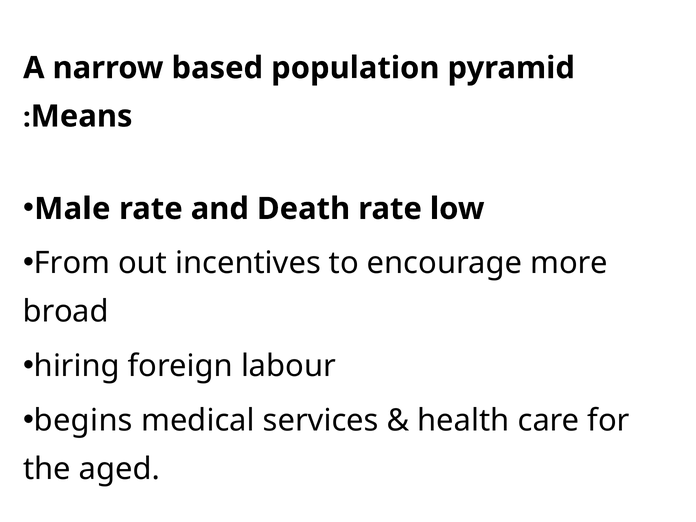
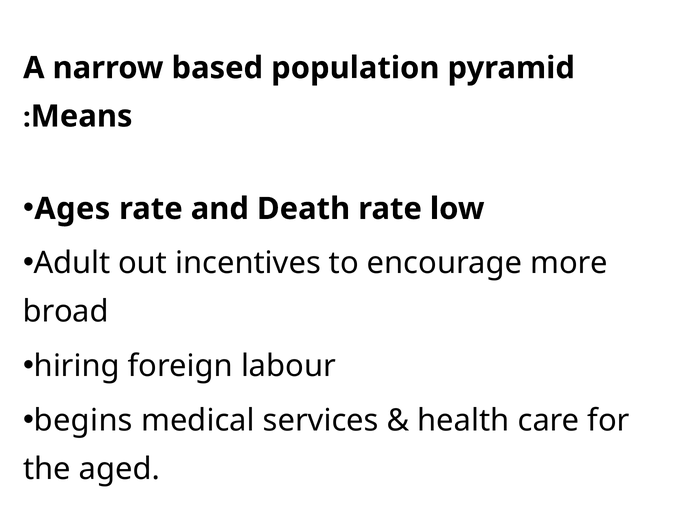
Male: Male -> Ages (72, 209)
From: From -> Adult (72, 263)
